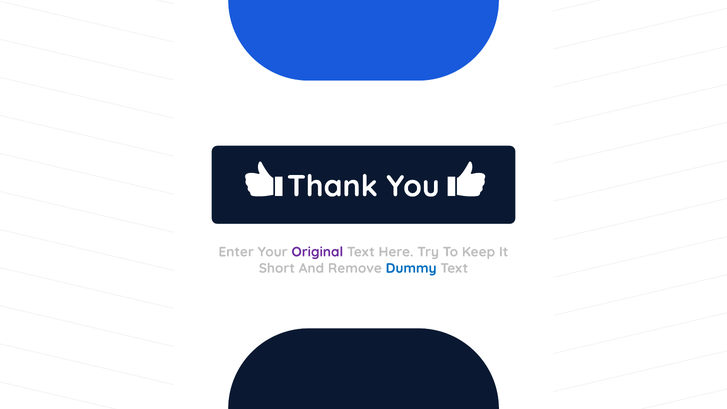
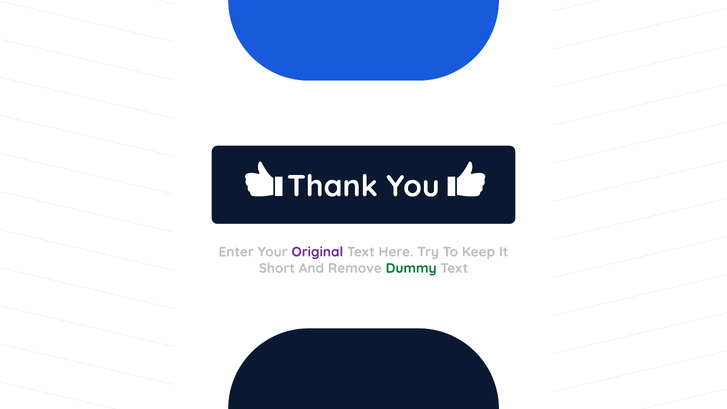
Dummy colour: blue -> green (411, 268)
